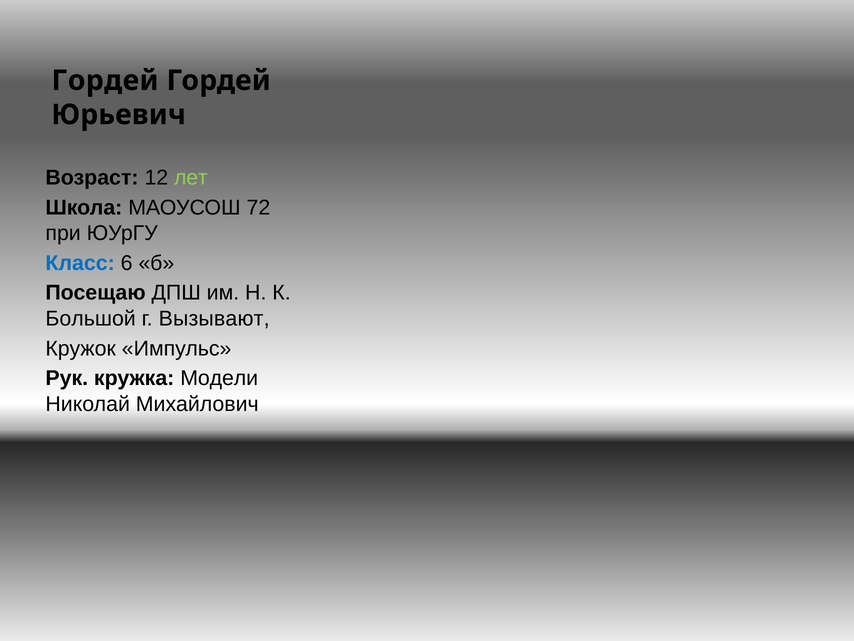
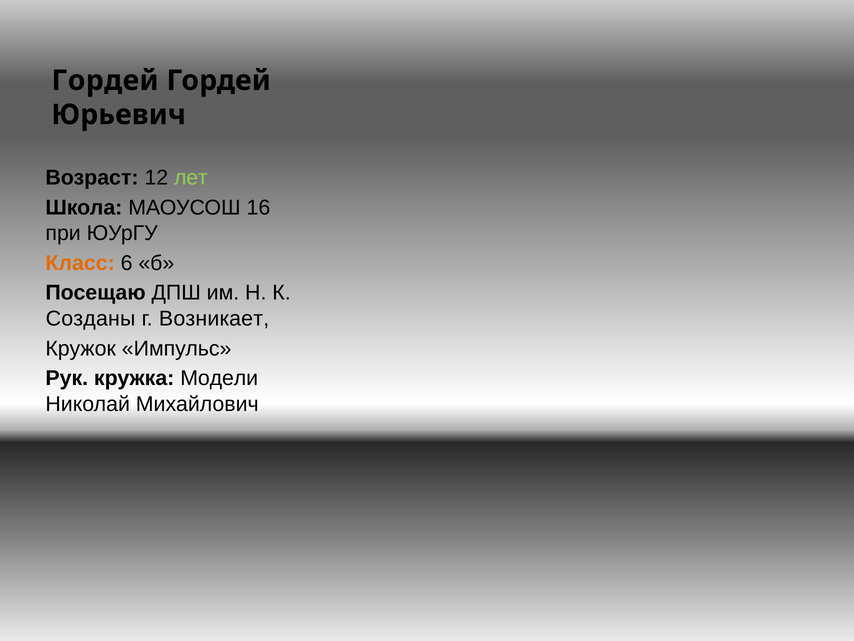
72: 72 -> 16 (258, 207)
Класс colour: blue -> orange (80, 263)
Большой: Большой -> Созданы (91, 318)
Вызывают: Вызывают -> Возникает (214, 318)
